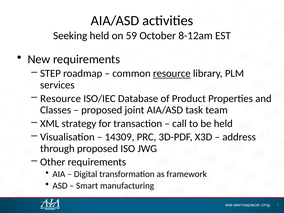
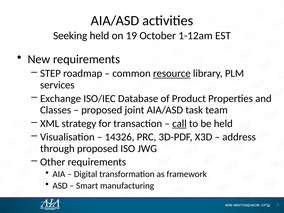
59: 59 -> 19 (131, 36)
8-12am: 8-12am -> 1-12am (196, 36)
Resource: Resource -> Exchange (61, 98)
call underline: none -> present (179, 124)
14309: 14309 -> 14326 (120, 137)
